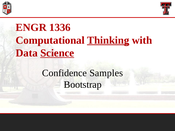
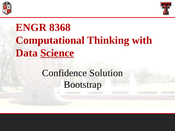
1336: 1336 -> 8368 (60, 27)
Thinking underline: present -> none (108, 40)
Samples: Samples -> Solution (106, 73)
